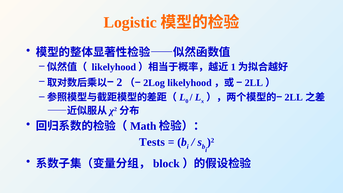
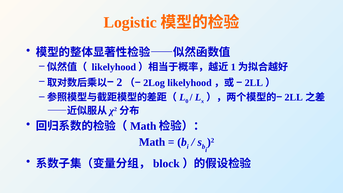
Tests: Tests -> Math (152, 142)
